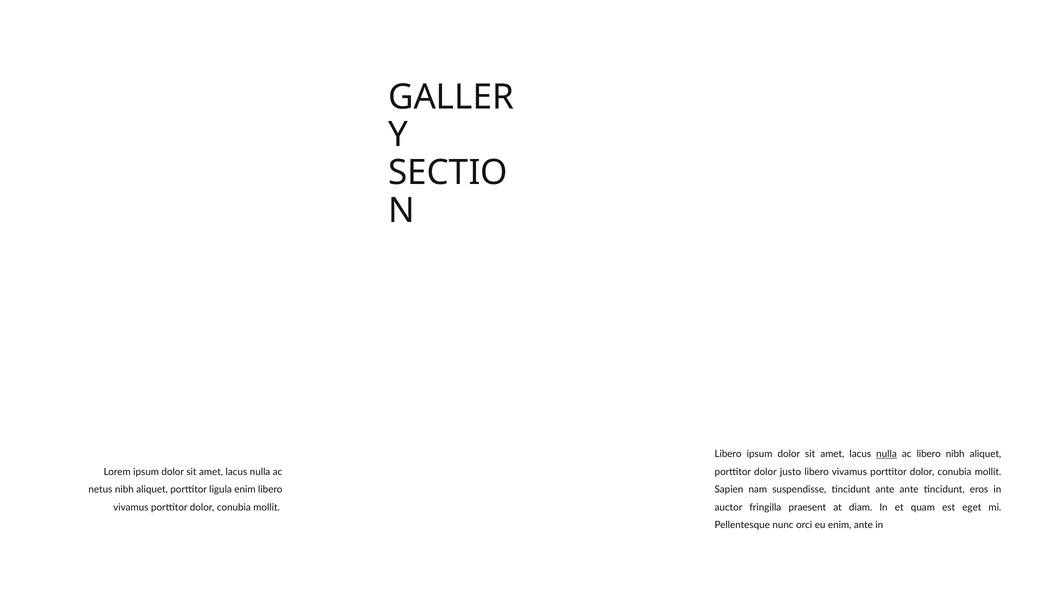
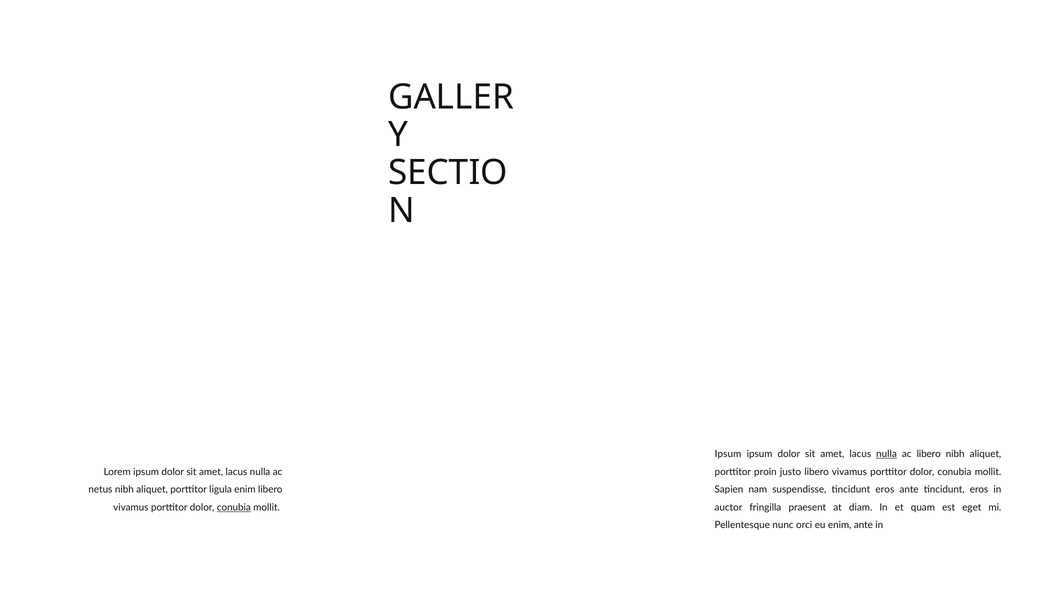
Libero: Libero -> Ipsum (728, 454)
dolor: dolor -> proin (765, 472)
suspendisse tincidunt ante: ante -> eros (885, 490)
conubia underline: none -> present (234, 508)
